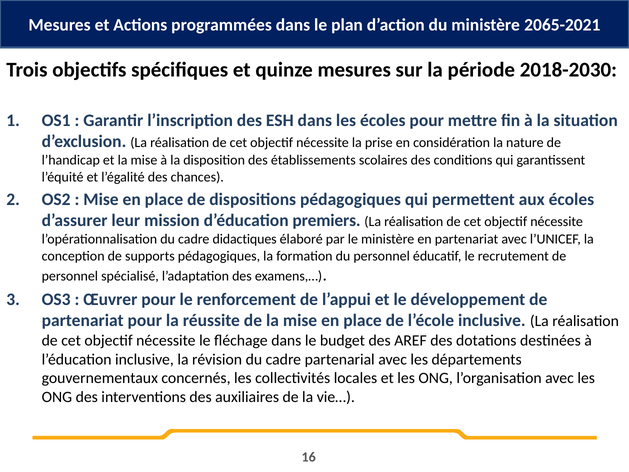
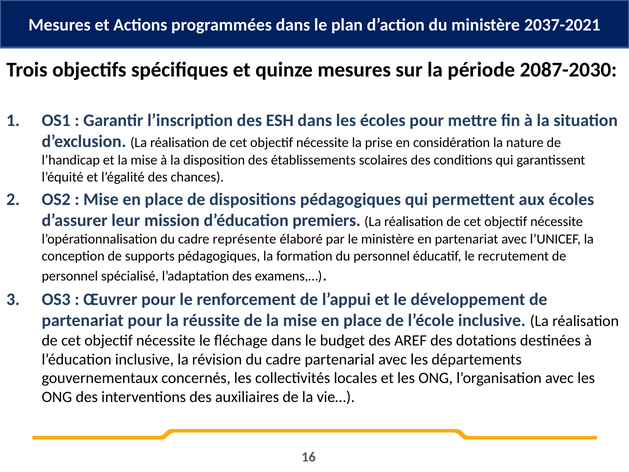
2065-2021: 2065-2021 -> 2037-2021 (562, 25)
2018-2030: 2018-2030 -> 2087-2030 (568, 70)
didactiques: didactiques -> représente (244, 239)
